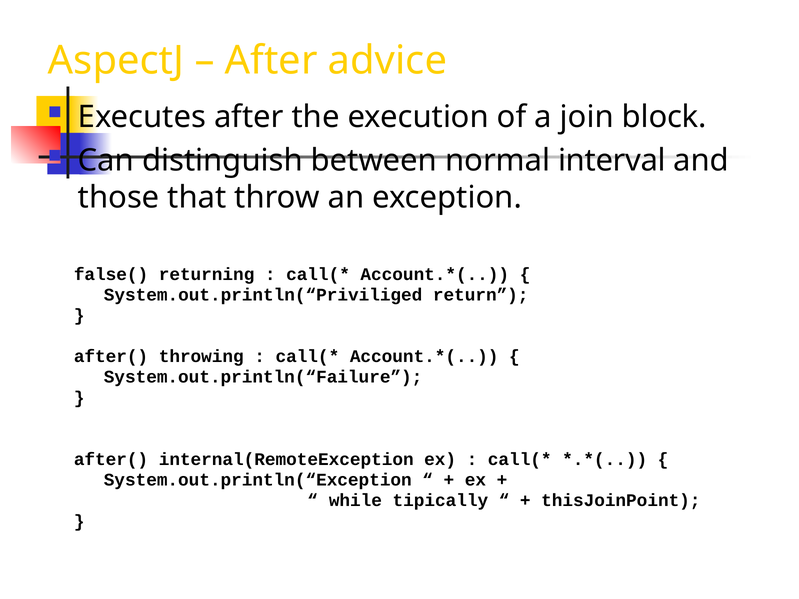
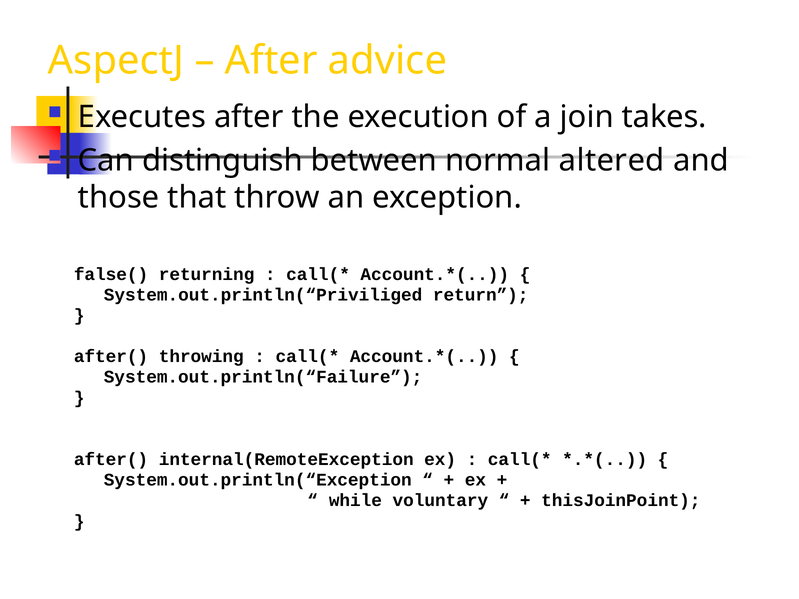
block: block -> takes (664, 117)
interval: interval -> altered (612, 160)
tipically: tipically -> voluntary (440, 501)
